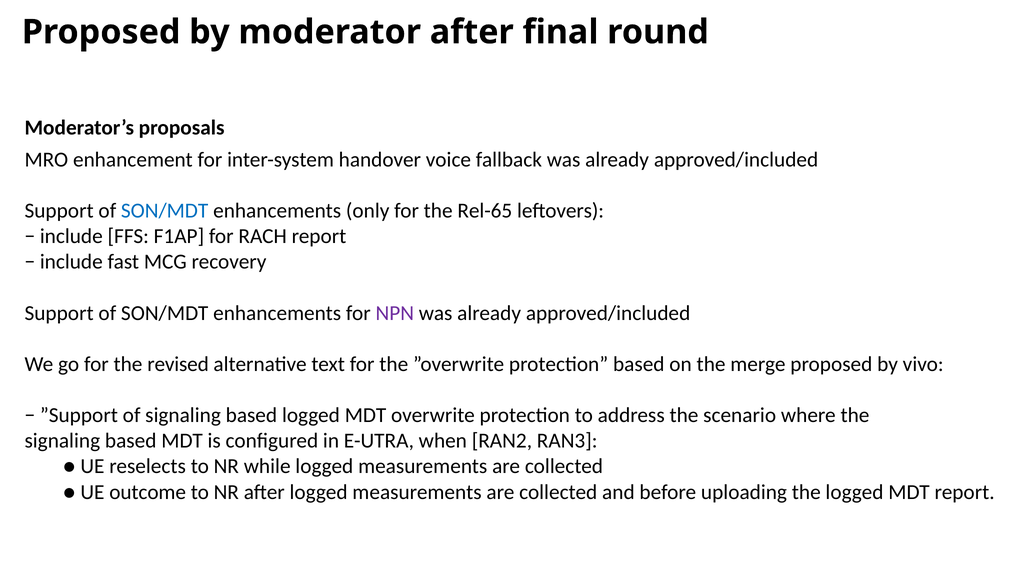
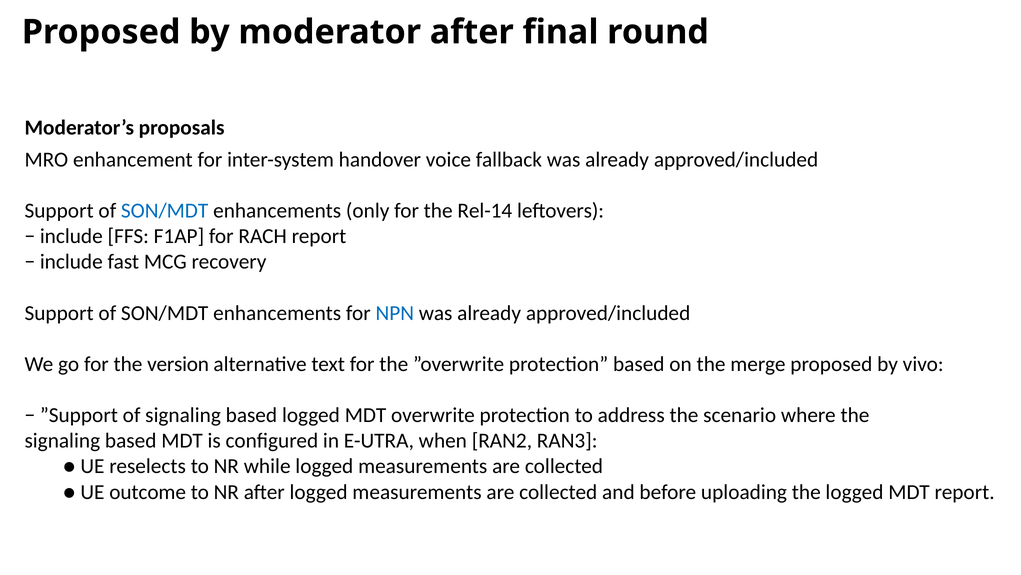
Rel-65: Rel-65 -> Rel-14 (485, 211)
NPN colour: purple -> blue (395, 313)
revised: revised -> version (178, 364)
